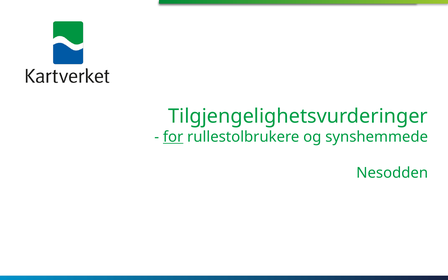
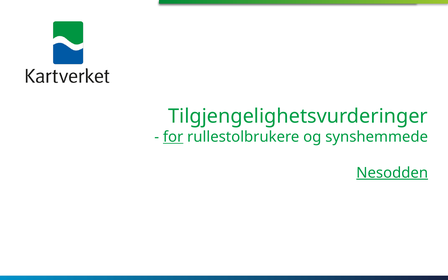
Nesodden underline: none -> present (392, 173)
